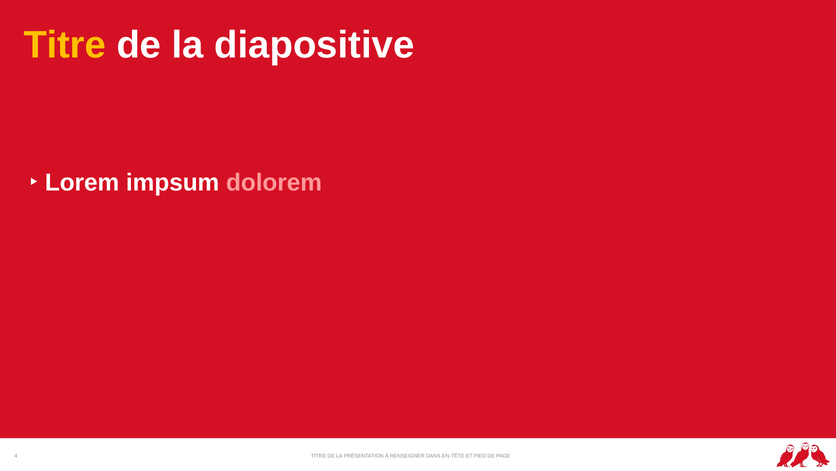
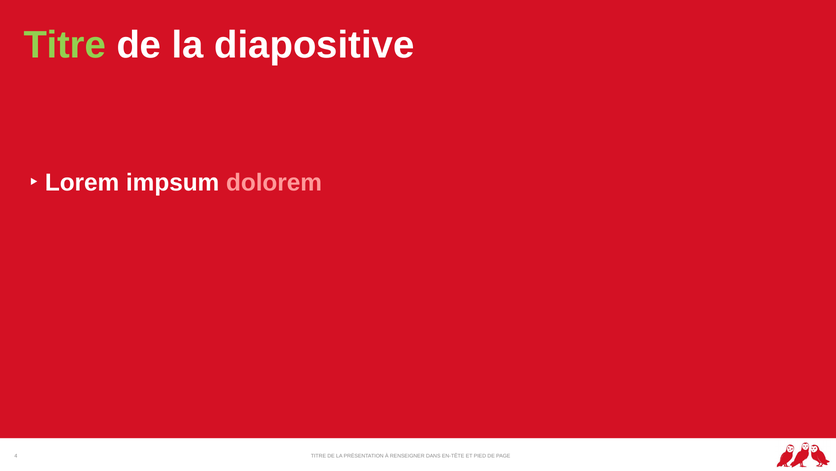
Titre colour: yellow -> light green (65, 45)
